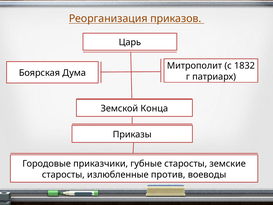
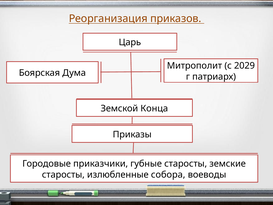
1832: 1832 -> 2029 (244, 66)
против: против -> собора (168, 174)
